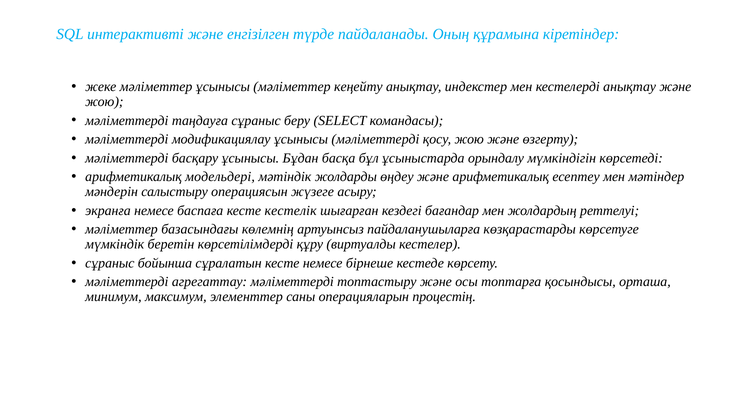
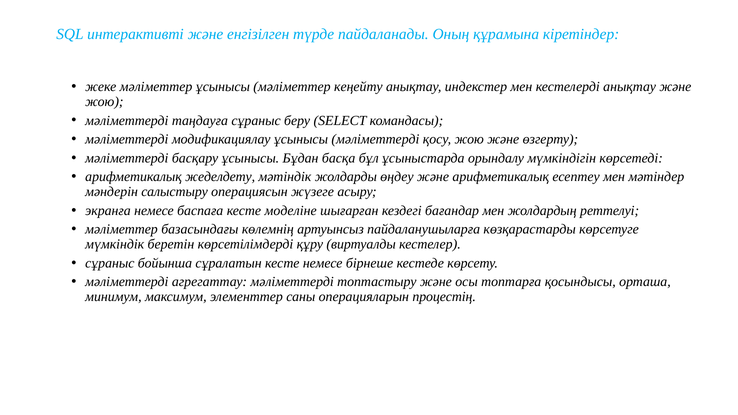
модельдері: модельдері -> жеделдету (220, 177)
кестелік: кестелік -> моделіне (291, 211)
